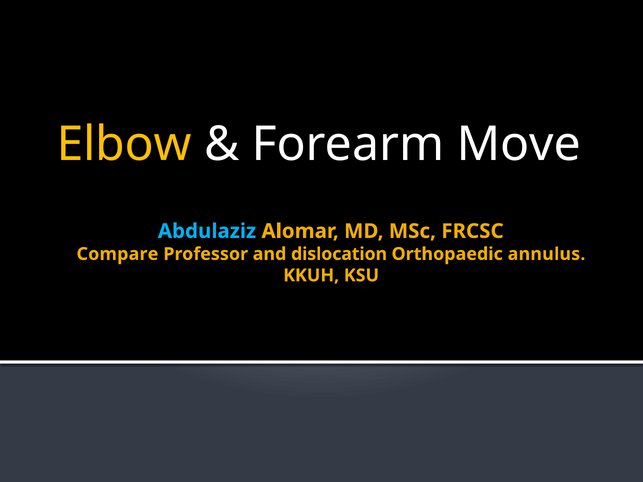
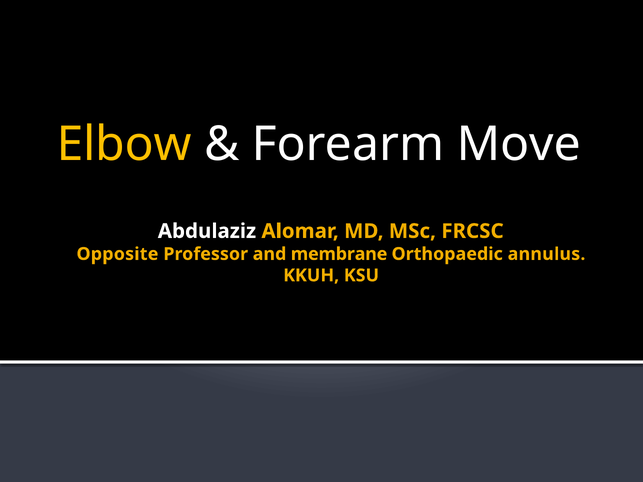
Abdulaziz colour: light blue -> white (207, 231)
Compare: Compare -> Opposite (117, 254)
dislocation: dislocation -> membrane (339, 254)
